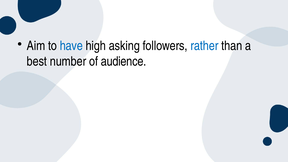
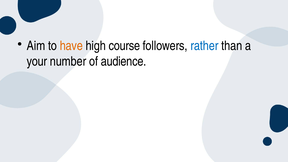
have colour: blue -> orange (71, 46)
asking: asking -> course (124, 46)
best: best -> your (37, 61)
